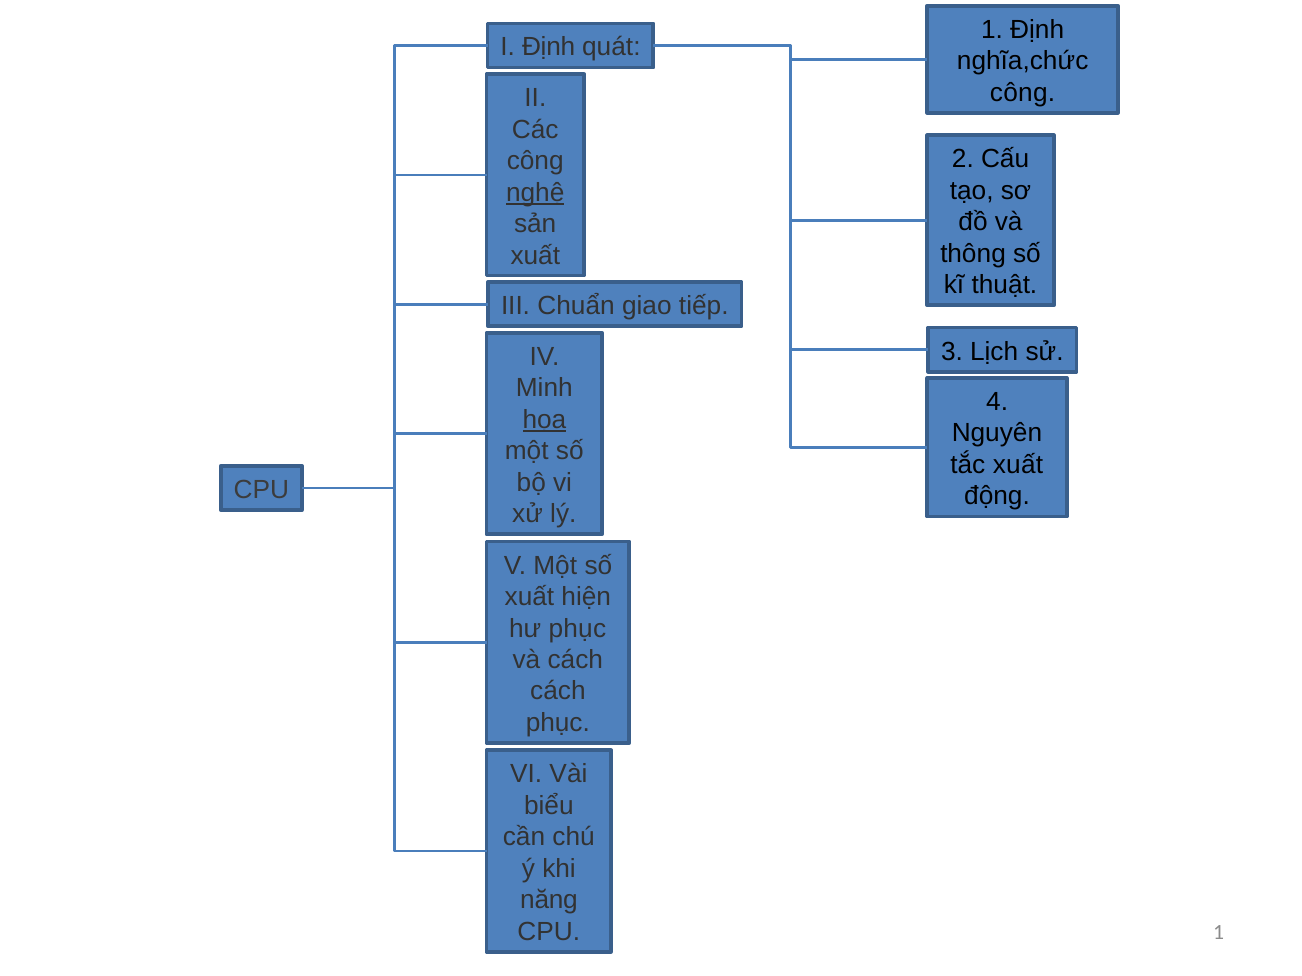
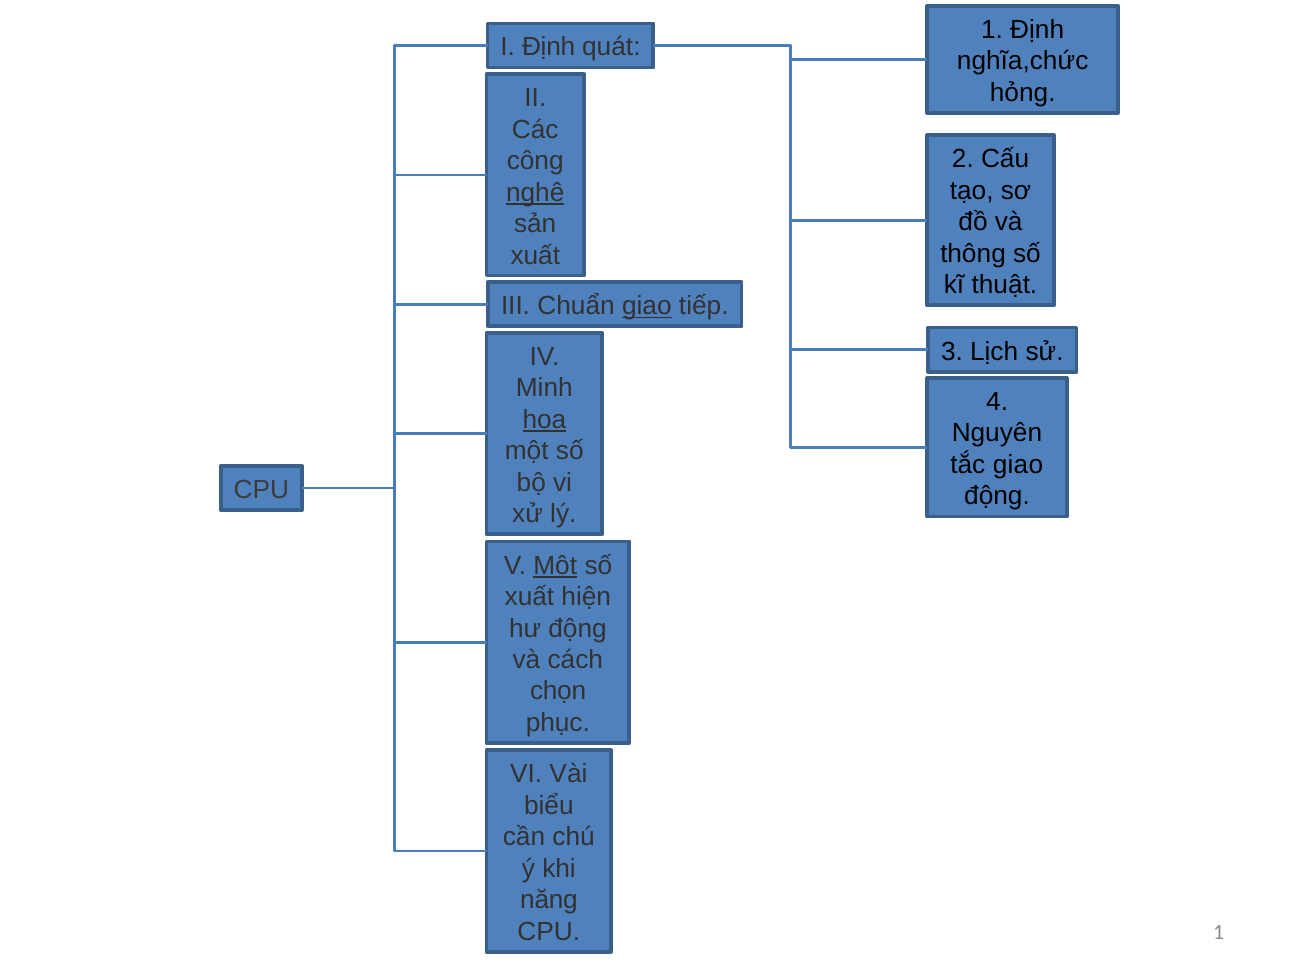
công: công -> hỏng (1023, 93)
giao underline: none -> present (647, 306)
tắc xuất: xuất -> giao (1018, 465)
Một underline: none -> present (555, 566)
hư phục: phục -> động (578, 629)
cách: cách -> chọn (558, 692)
